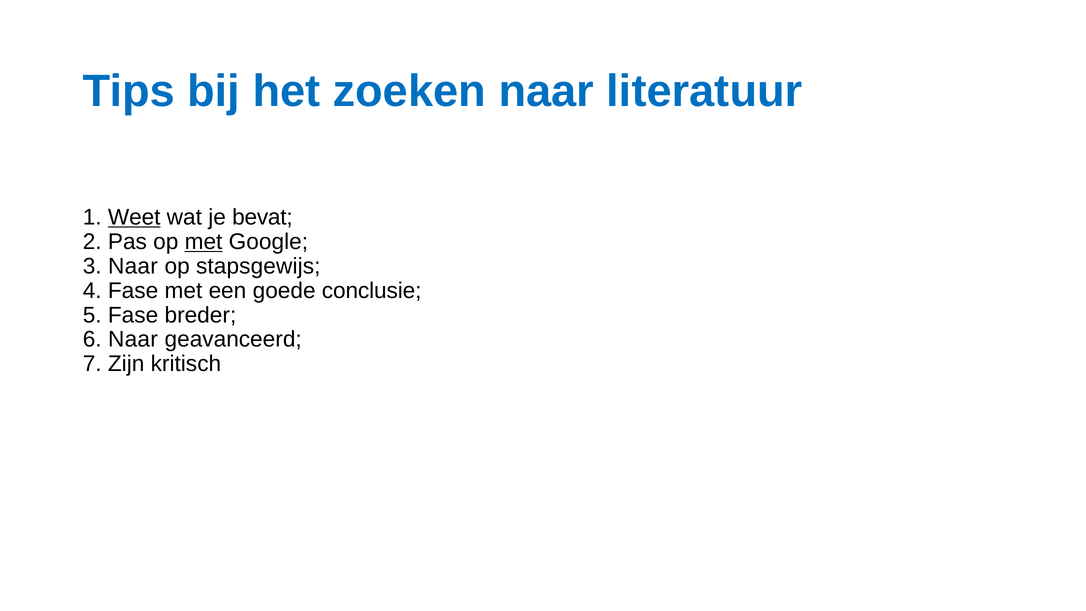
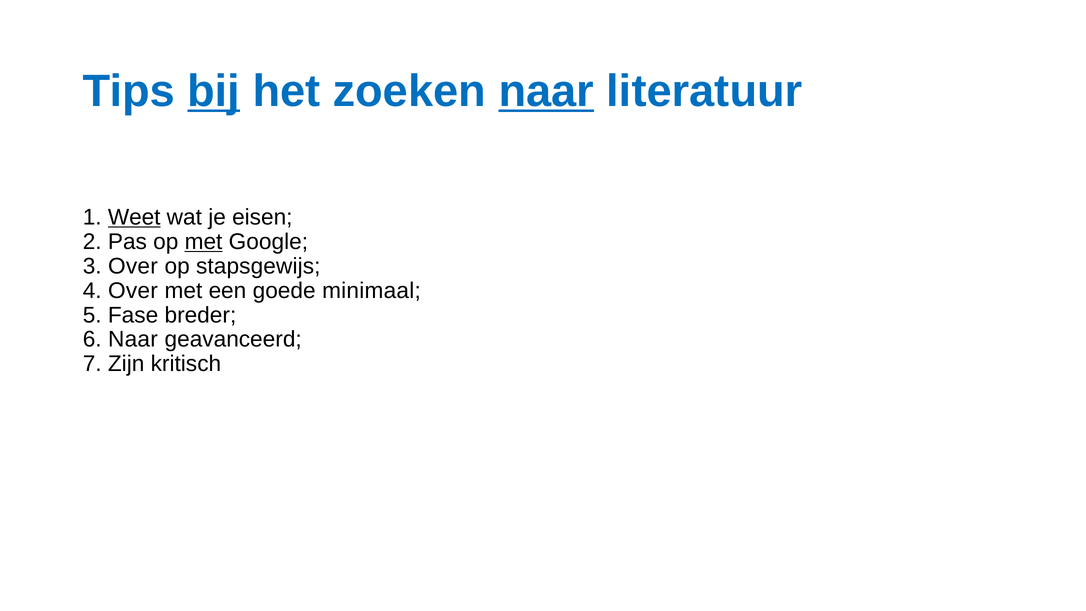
bij underline: none -> present (214, 91)
naar underline: none -> present (546, 91)
bevat: bevat -> eisen (262, 217)
3 Naar: Naar -> Over (133, 266)
4 Fase: Fase -> Over (133, 291)
conclusie: conclusie -> minimaal (371, 291)
